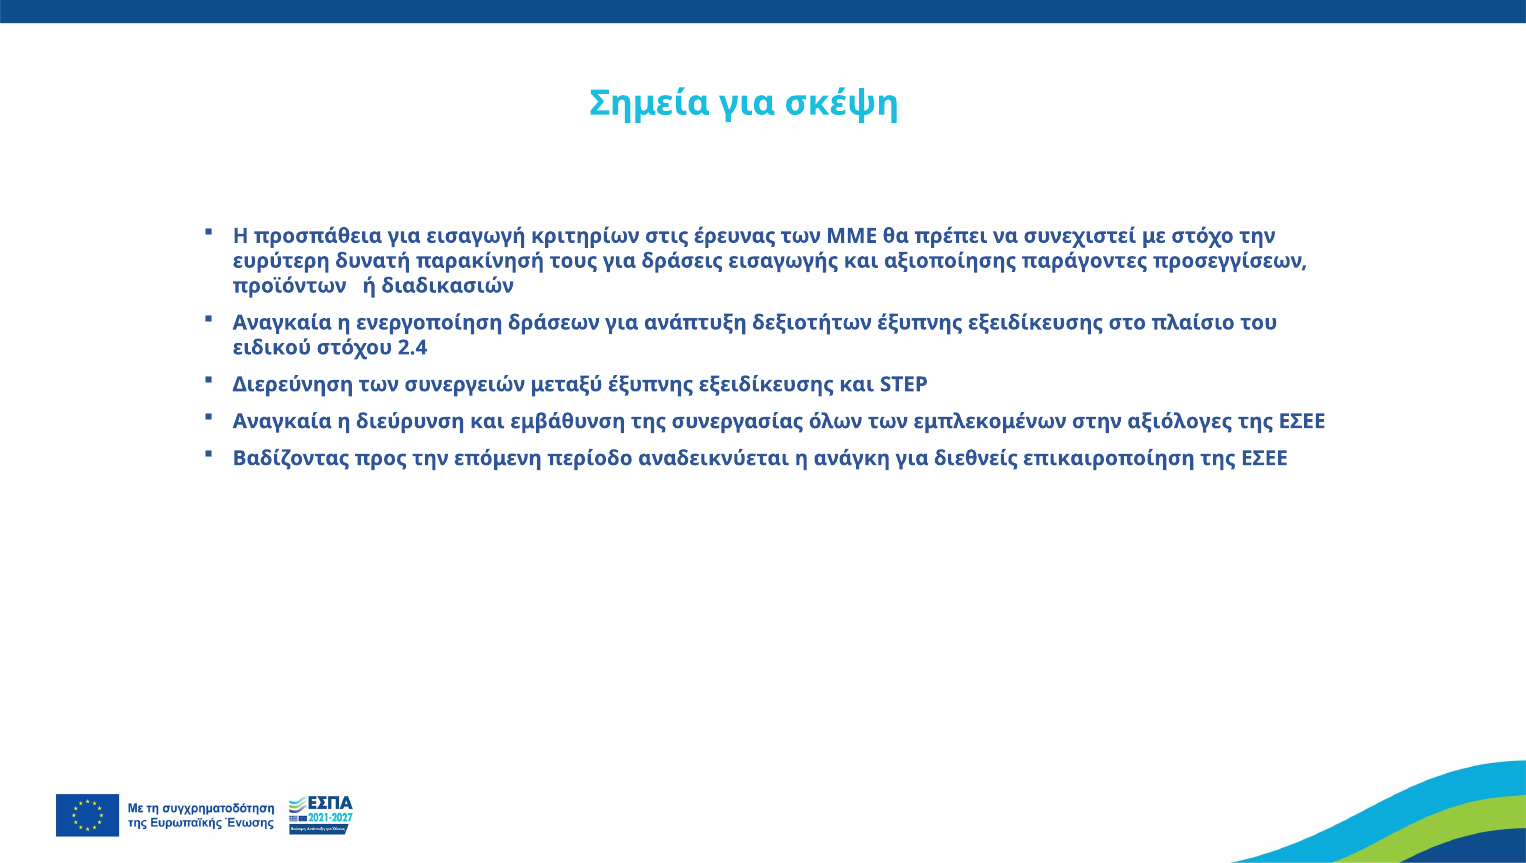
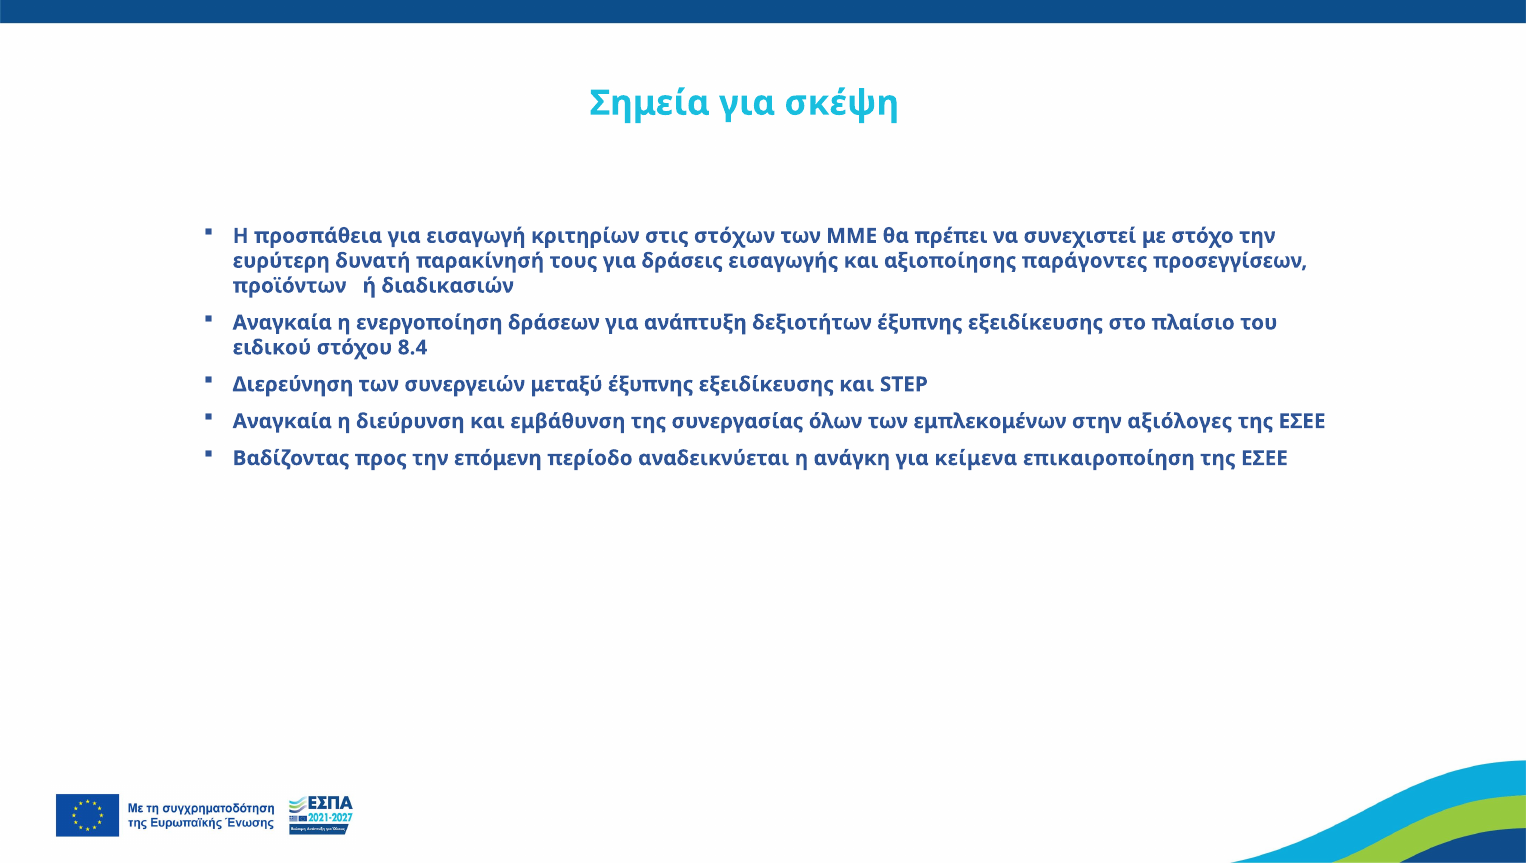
έρευνας: έρευνας -> στόχων (735, 236)
2.4: 2.4 -> 8.4 (413, 348)
διεθνείς: διεθνείς -> κείμενα (976, 459)
